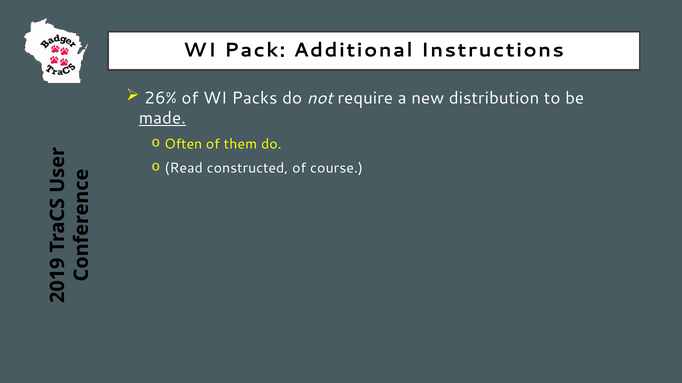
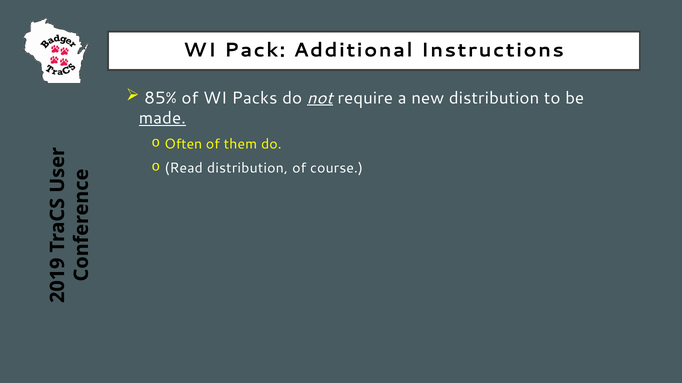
26%: 26% -> 85% (160, 98)
not underline: none -> present (320, 98)
Read constructed: constructed -> distribution (247, 168)
